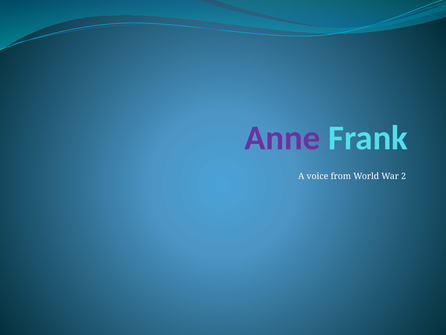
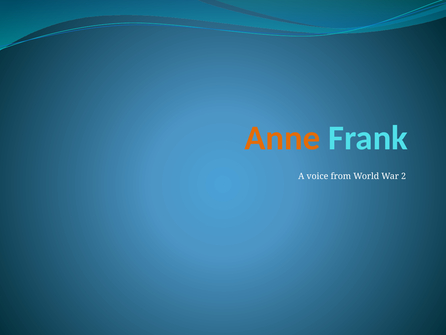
Anne colour: purple -> orange (282, 138)
